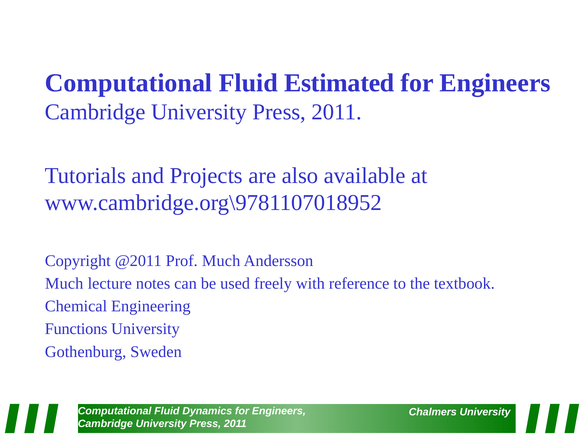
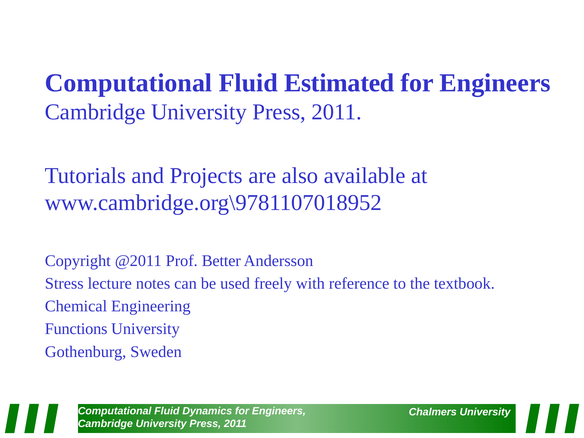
Prof Much: Much -> Better (221, 261)
Much: Much -> Stress (64, 284)
